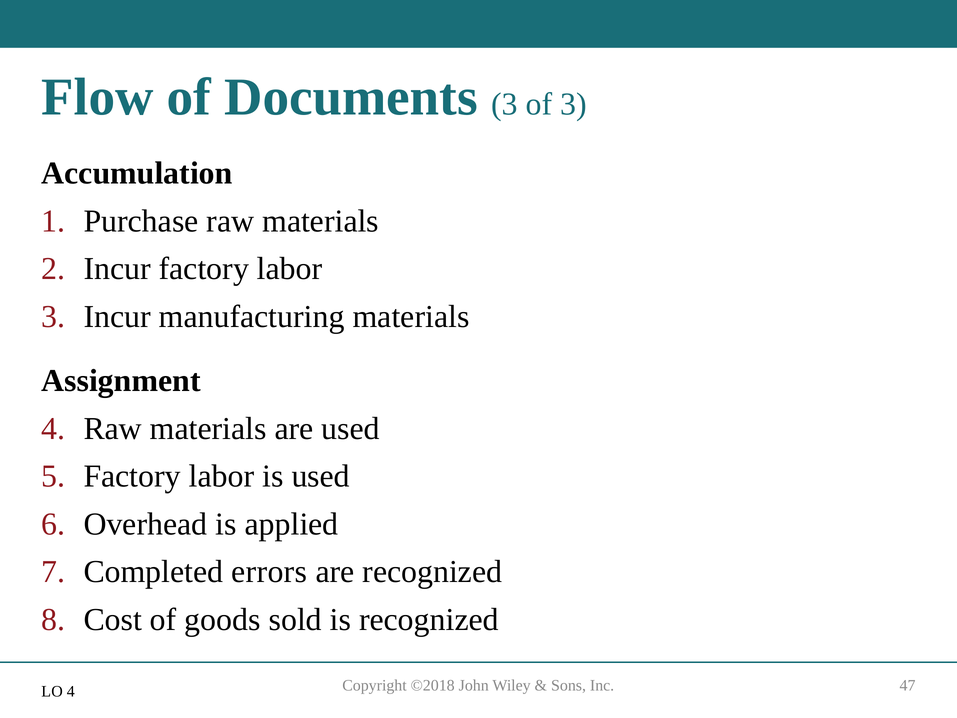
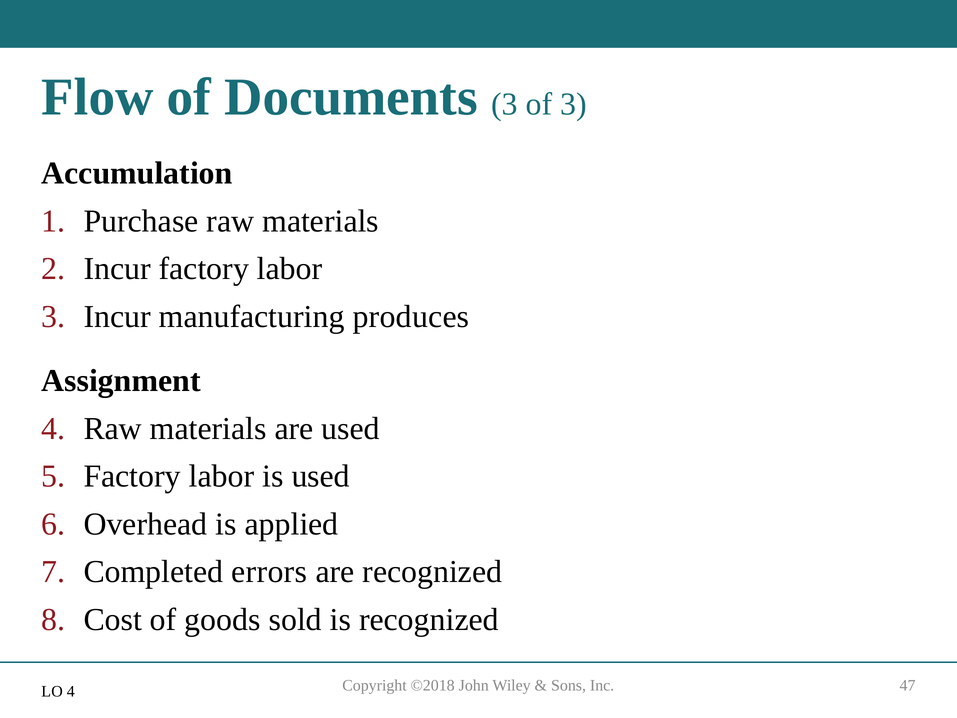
manufacturing materials: materials -> produces (411, 317)
